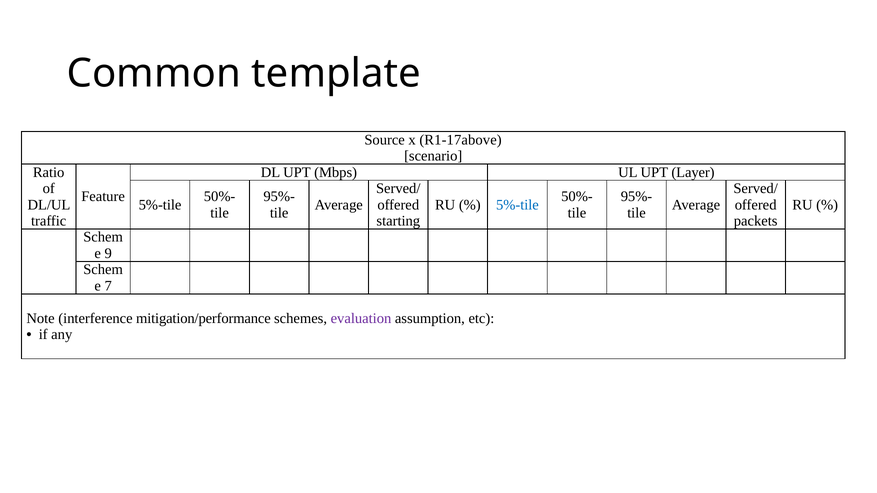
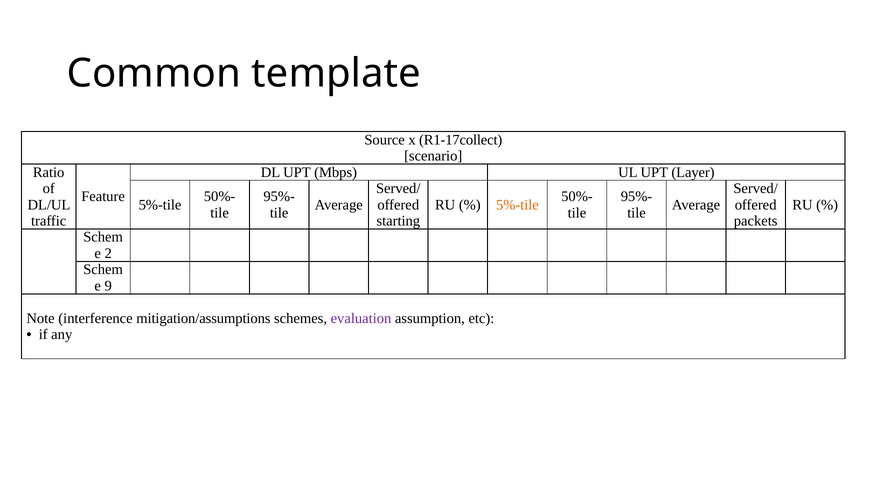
R1-17above: R1-17above -> R1-17collect (461, 140)
5%-tile colour: blue -> orange (517, 205)
9: 9 -> 2 (108, 254)
7: 7 -> 9 (108, 286)
mitigation/performance: mitigation/performance -> mitigation/assumptions (203, 319)
